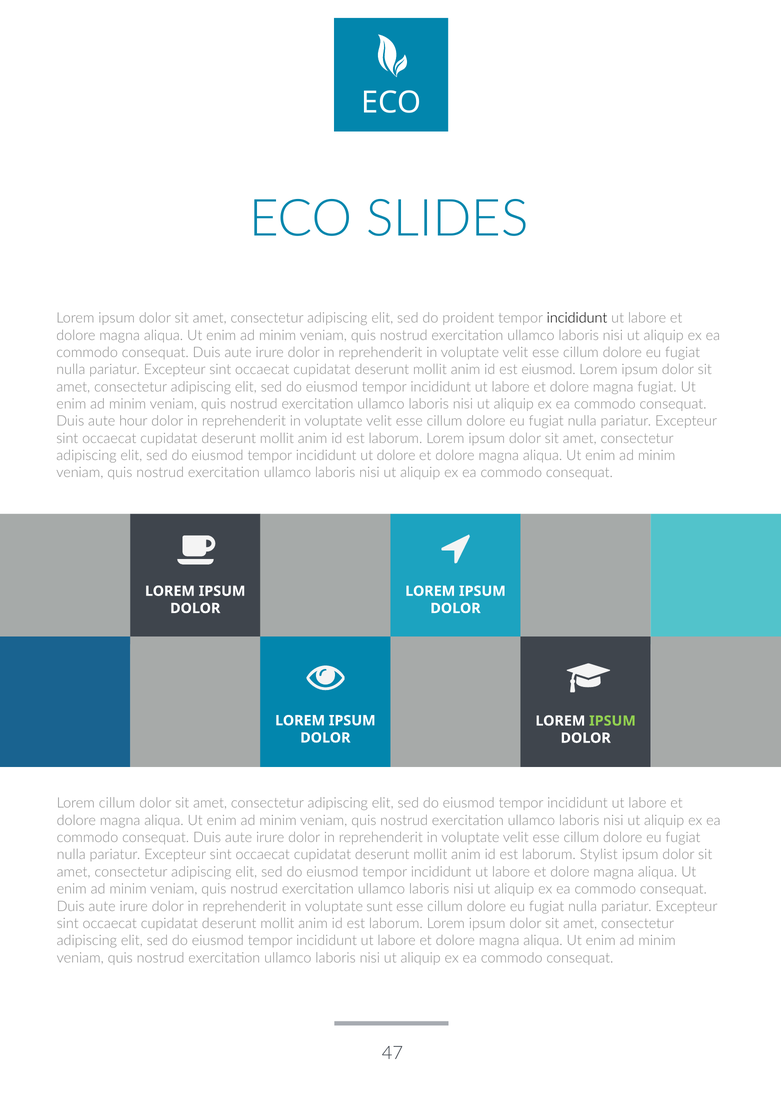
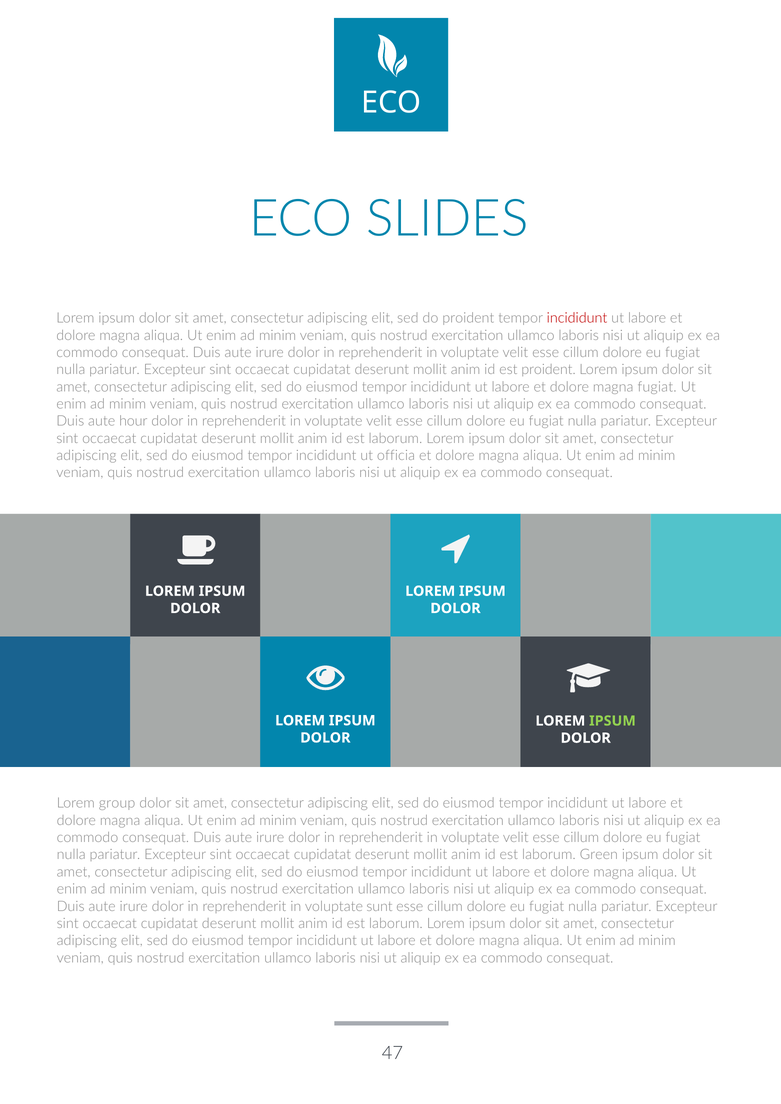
incididunt colour: black -> red (577, 318)
est eiusmod: eiusmod -> proident (549, 370)
ut dolore: dolore -> officia (396, 456)
Lorem cillum: cillum -> group (117, 803)
Stylist: Stylist -> Green (599, 855)
